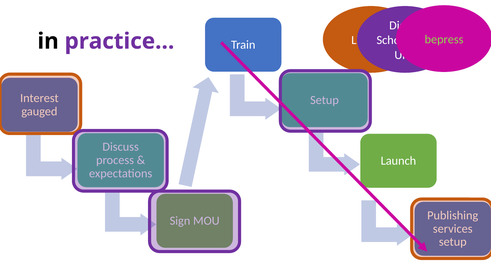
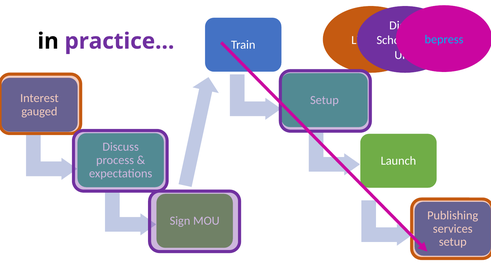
bepress colour: light green -> light blue (444, 39)
